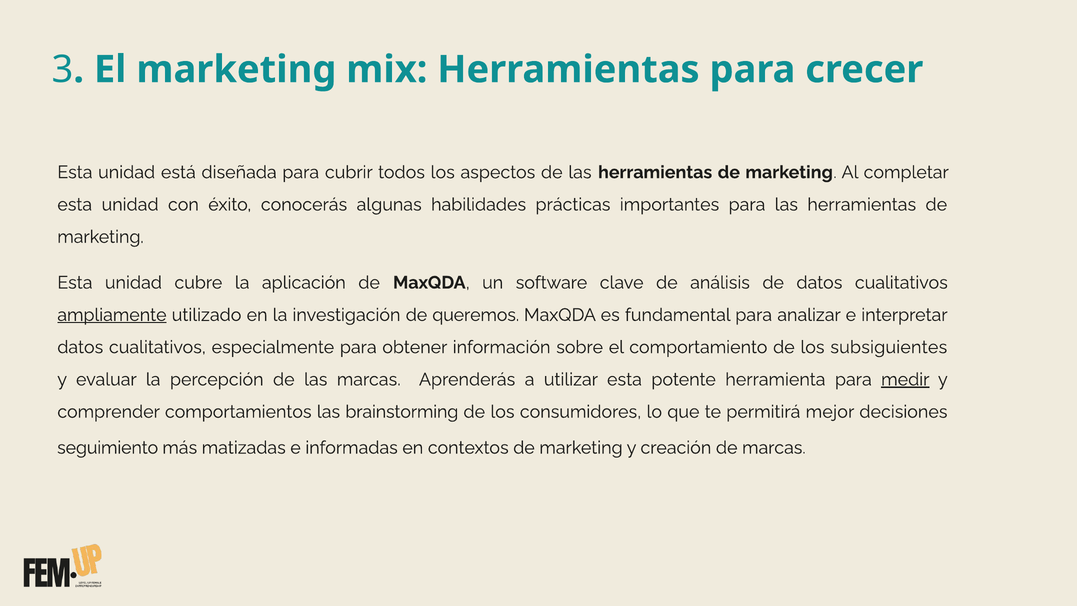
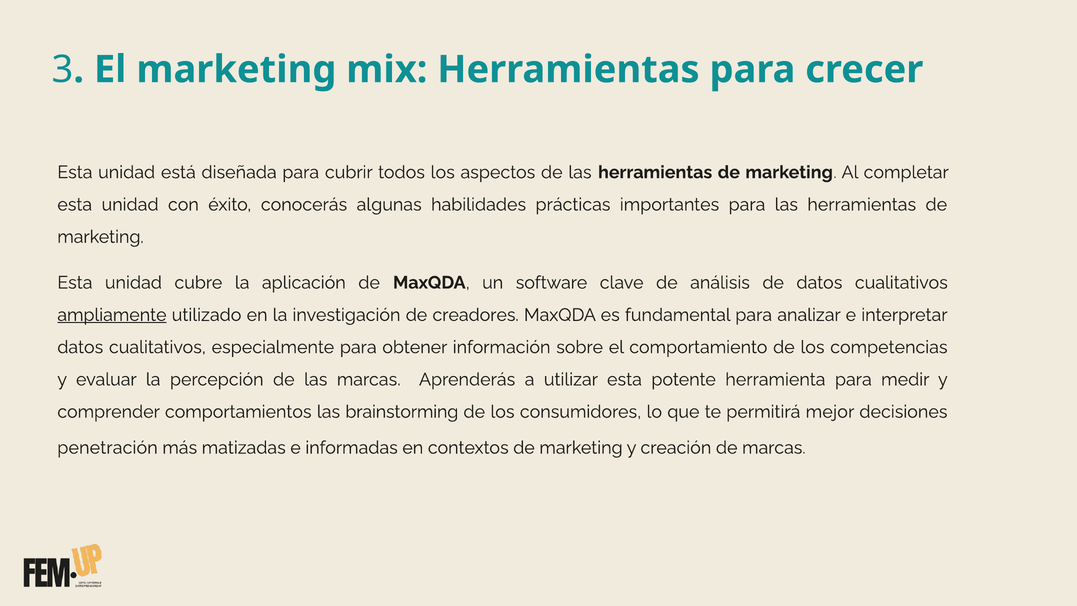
queremos: queremos -> creadores (476, 315)
subsiguientes: subsiguientes -> competencias (889, 347)
medir underline: present -> none (905, 379)
seguimiento: seguimiento -> penetración (108, 448)
